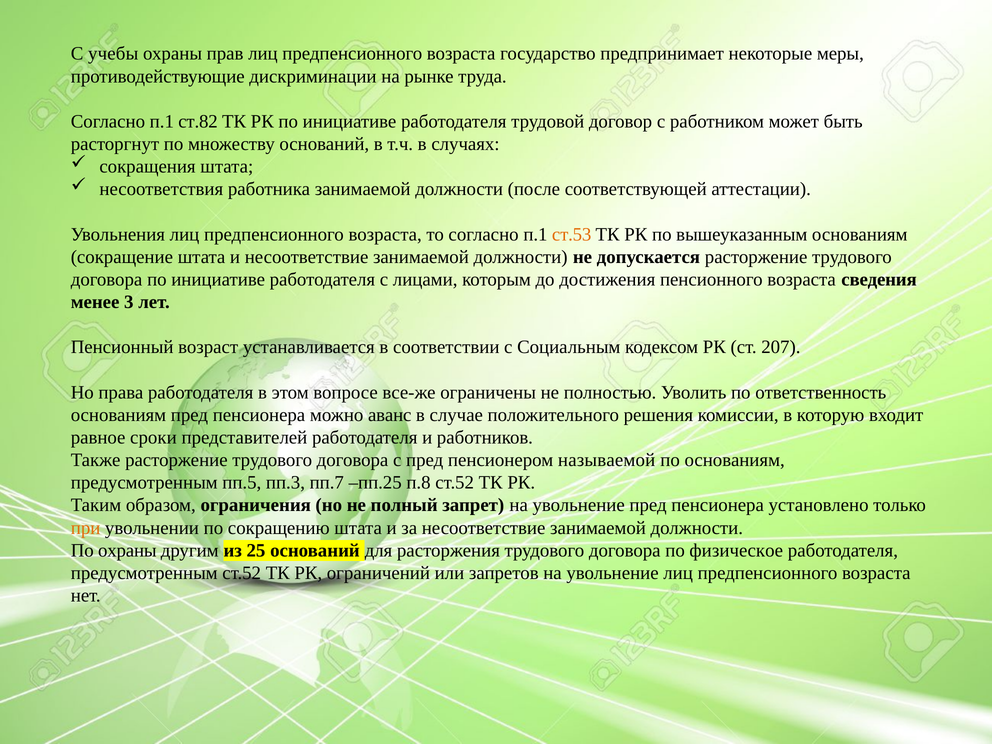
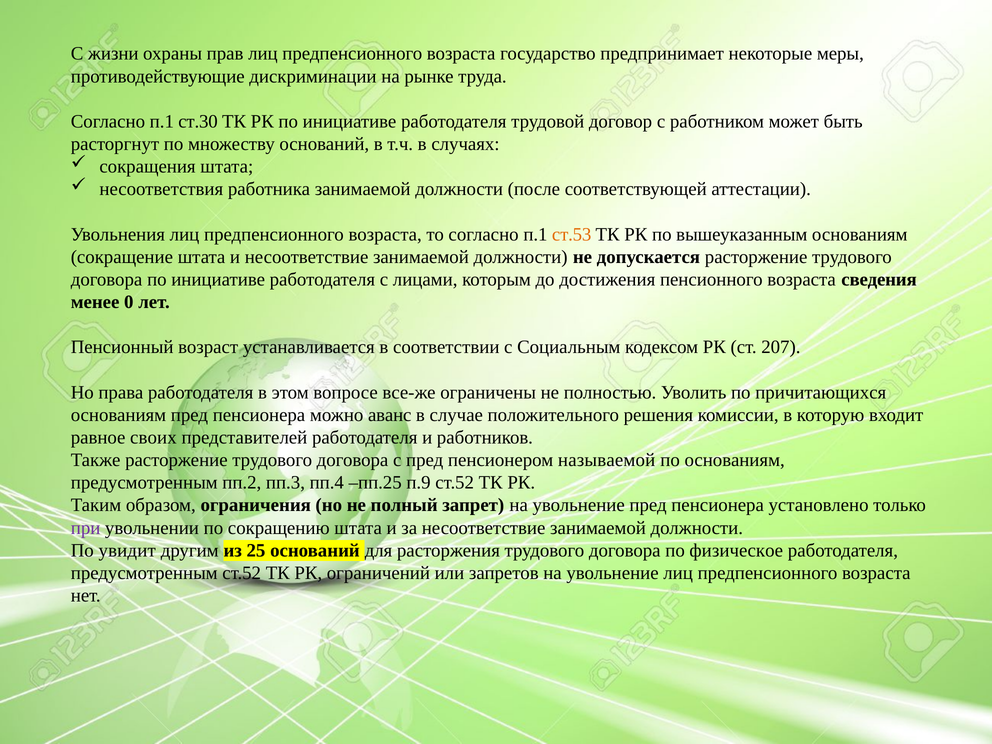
учебы: учебы -> жизни (113, 54)
ст.82: ст.82 -> ст.30 (198, 121)
3: 3 -> 0 (129, 302)
ответственность: ответственность -> причитающихся (821, 392)
сроки: сроки -> своих (153, 437)
пп.5: пп.5 -> пп.2 (242, 483)
пп.7: пп.7 -> пп.4 (327, 483)
п.8: п.8 -> п.9 (419, 483)
при colour: orange -> purple (86, 528)
По охраны: охраны -> увидит (127, 550)
